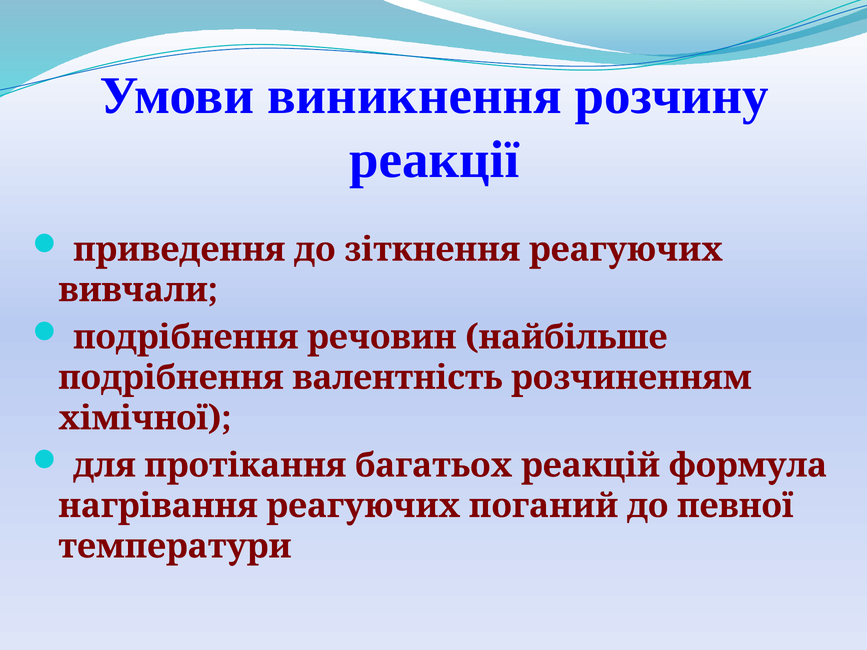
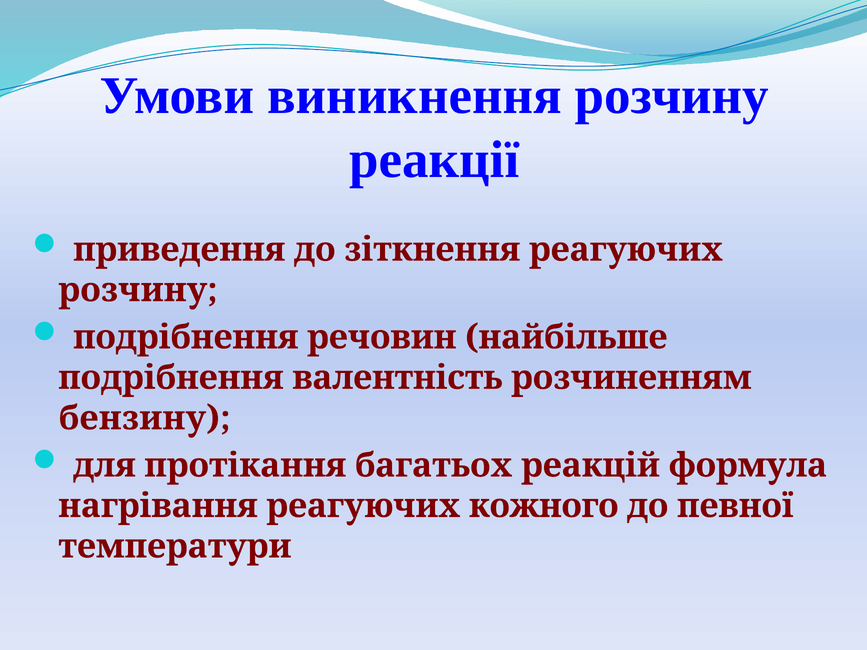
вивчали: вивчали -> розчину (138, 290)
хімічної: хімічної -> бензину (145, 418)
поганий: поганий -> кожного (544, 506)
